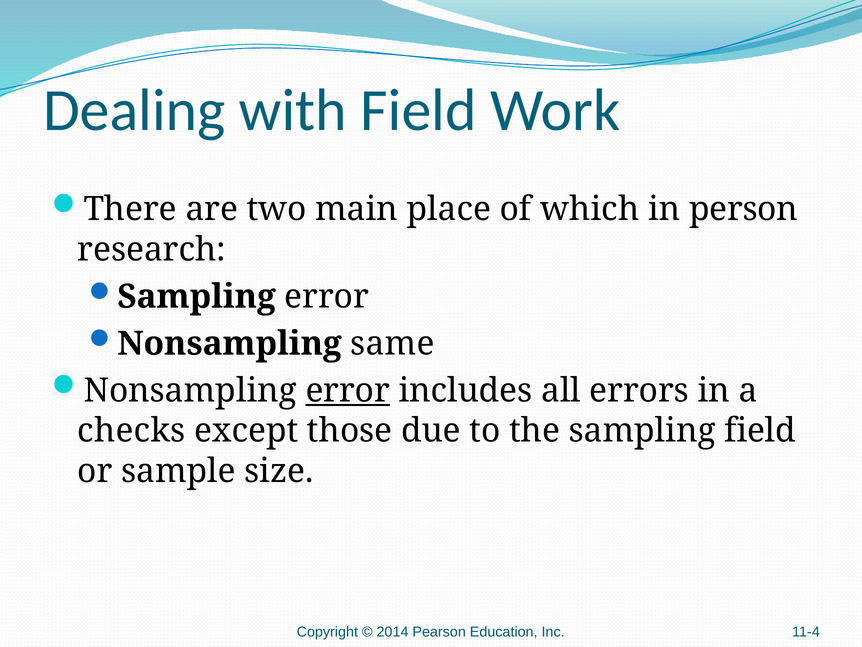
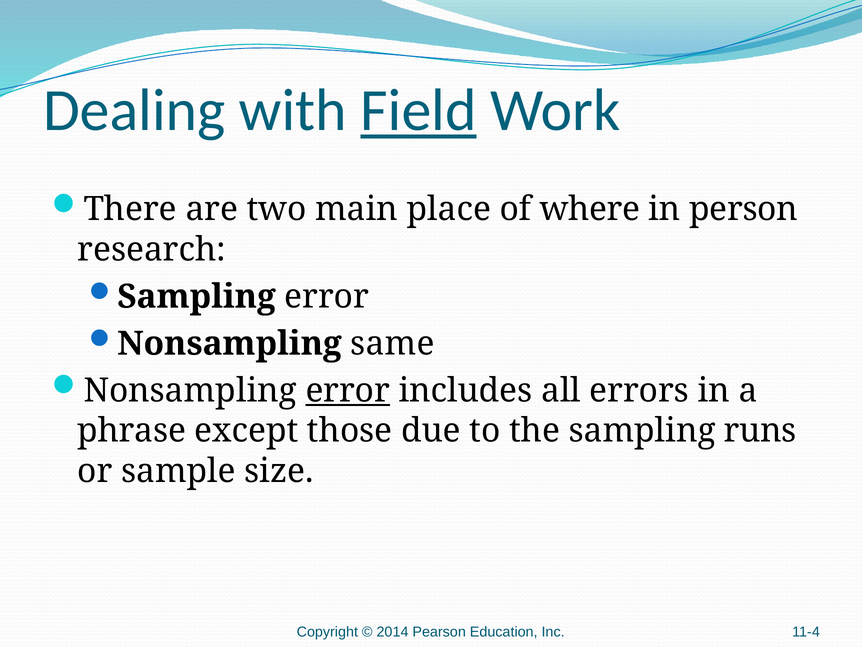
Field underline: none -> present (418, 111)
which: which -> where (590, 209)
checks: checks -> phrase (132, 431)
sampling field: field -> runs (760, 431)
